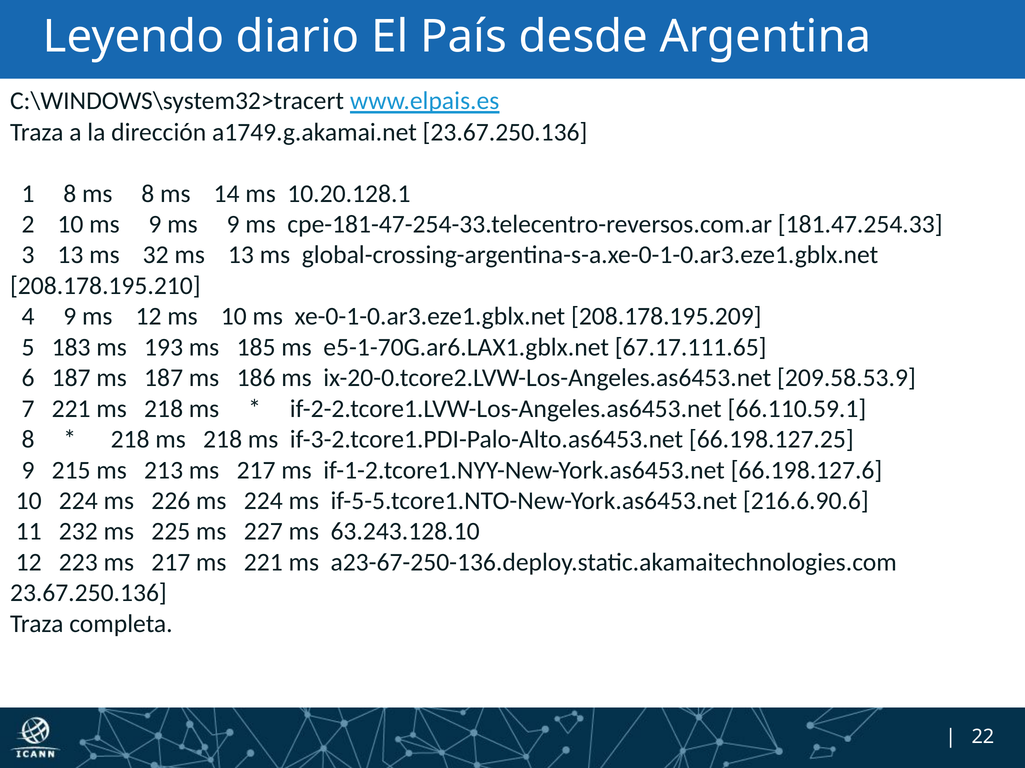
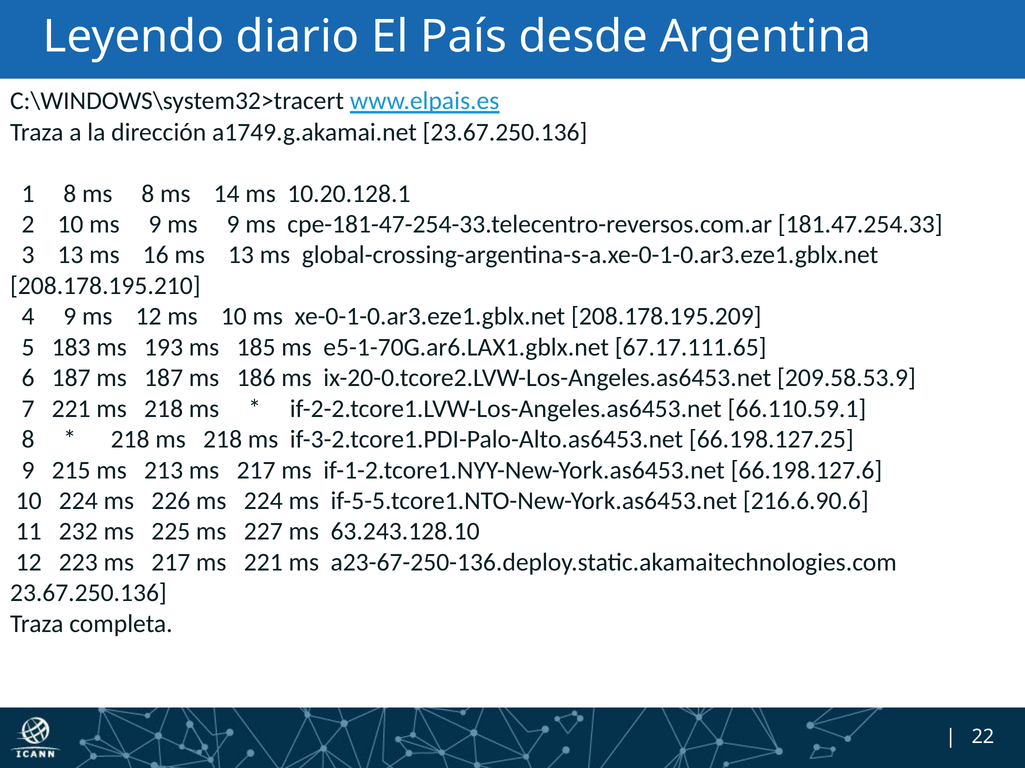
32: 32 -> 16 (156, 255)
